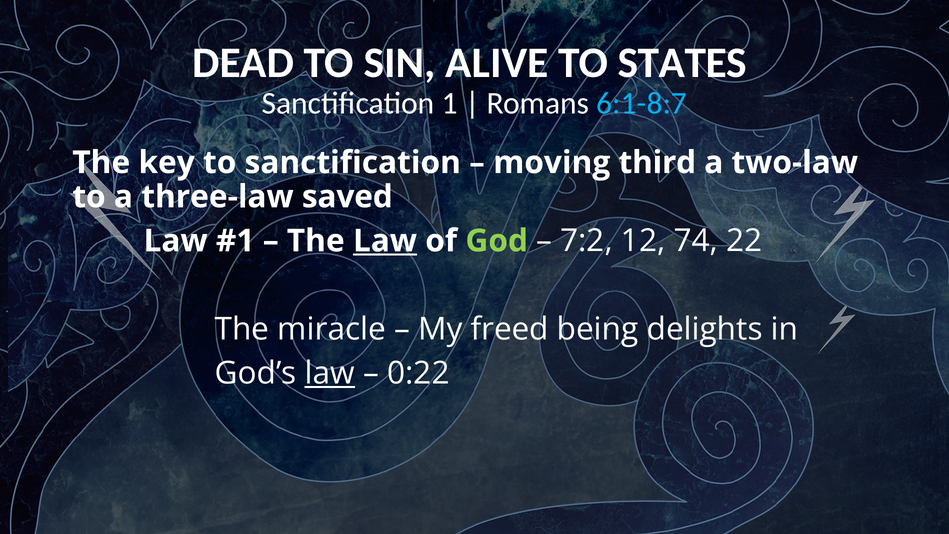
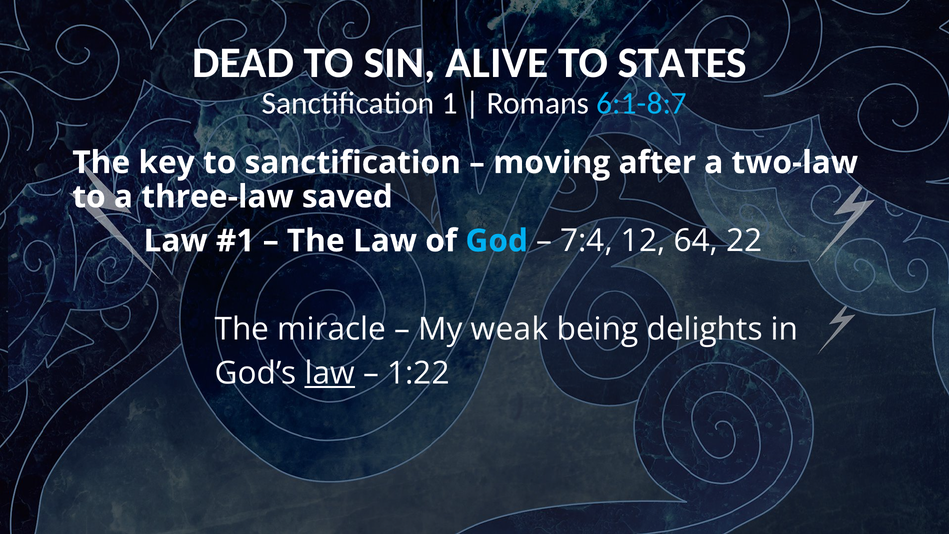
third: third -> after (657, 163)
Law underline: present -> none (385, 241)
God colour: light green -> light blue (497, 241)
7:2: 7:2 -> 7:4 (586, 241)
74: 74 -> 64 (696, 241)
freed: freed -> weak (510, 329)
0:22: 0:22 -> 1:22 (418, 373)
